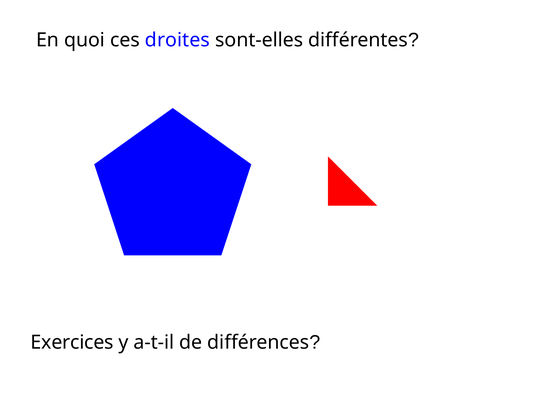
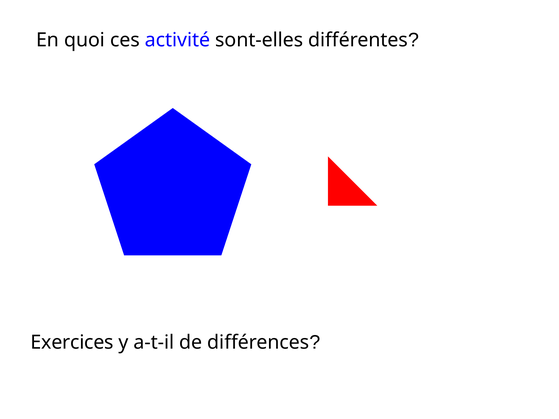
droites: droites -> activité (178, 40)
